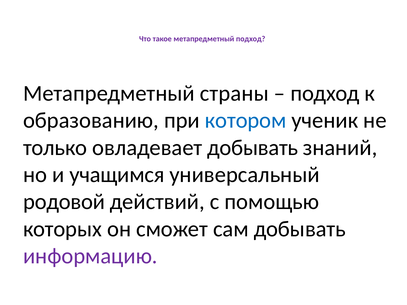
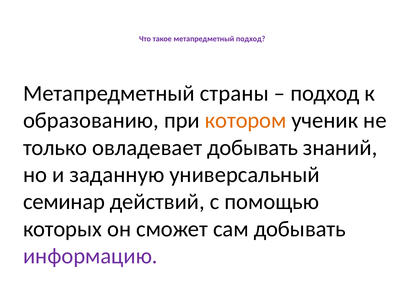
котором colour: blue -> orange (246, 121)
учащимся: учащимся -> заданную (117, 175)
родовой: родовой -> семинар (64, 202)
